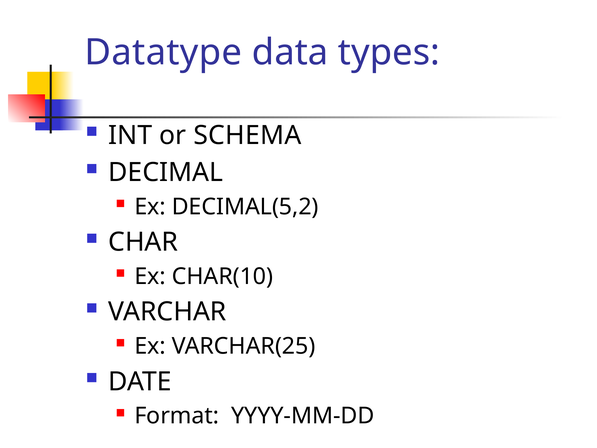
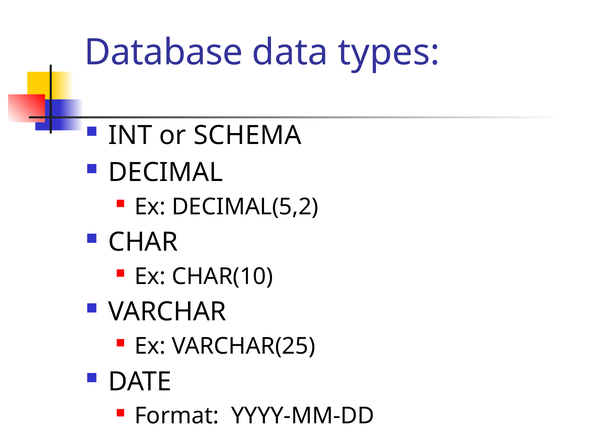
Datatype: Datatype -> Database (164, 52)
